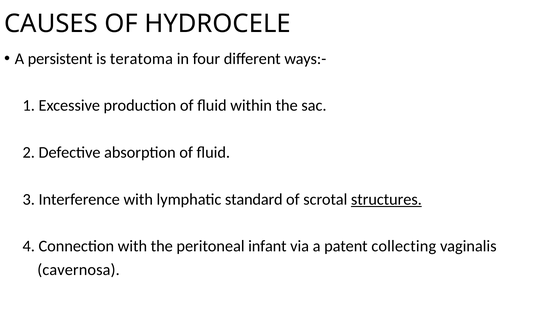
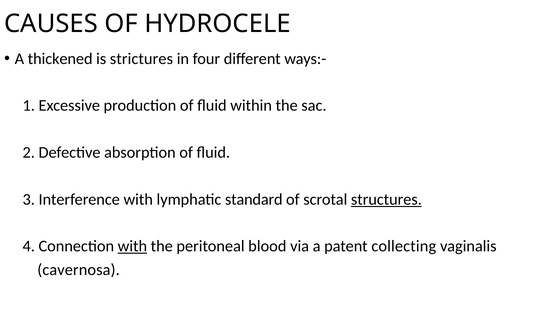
persistent: persistent -> thickened (60, 59)
teratoma: teratoma -> strictures (141, 59)
with underline: none -> present (132, 246)
infant: infant -> blood (267, 246)
